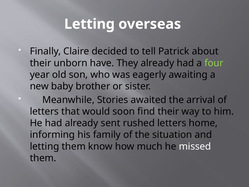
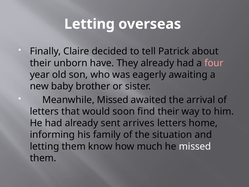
four colour: light green -> pink (214, 63)
Meanwhile Stories: Stories -> Missed (113, 100)
rushed: rushed -> arrives (139, 123)
